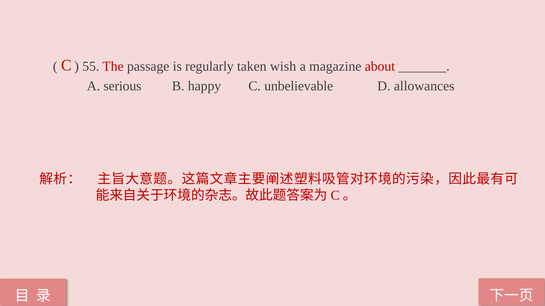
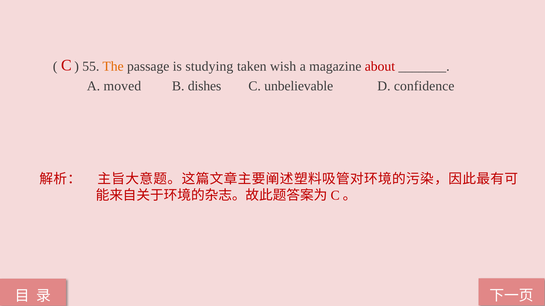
The colour: red -> orange (113, 66)
regularly: regularly -> studying (209, 66)
serious: serious -> moved (122, 86)
happy: happy -> dishes (205, 86)
allowances: allowances -> confidence (424, 86)
